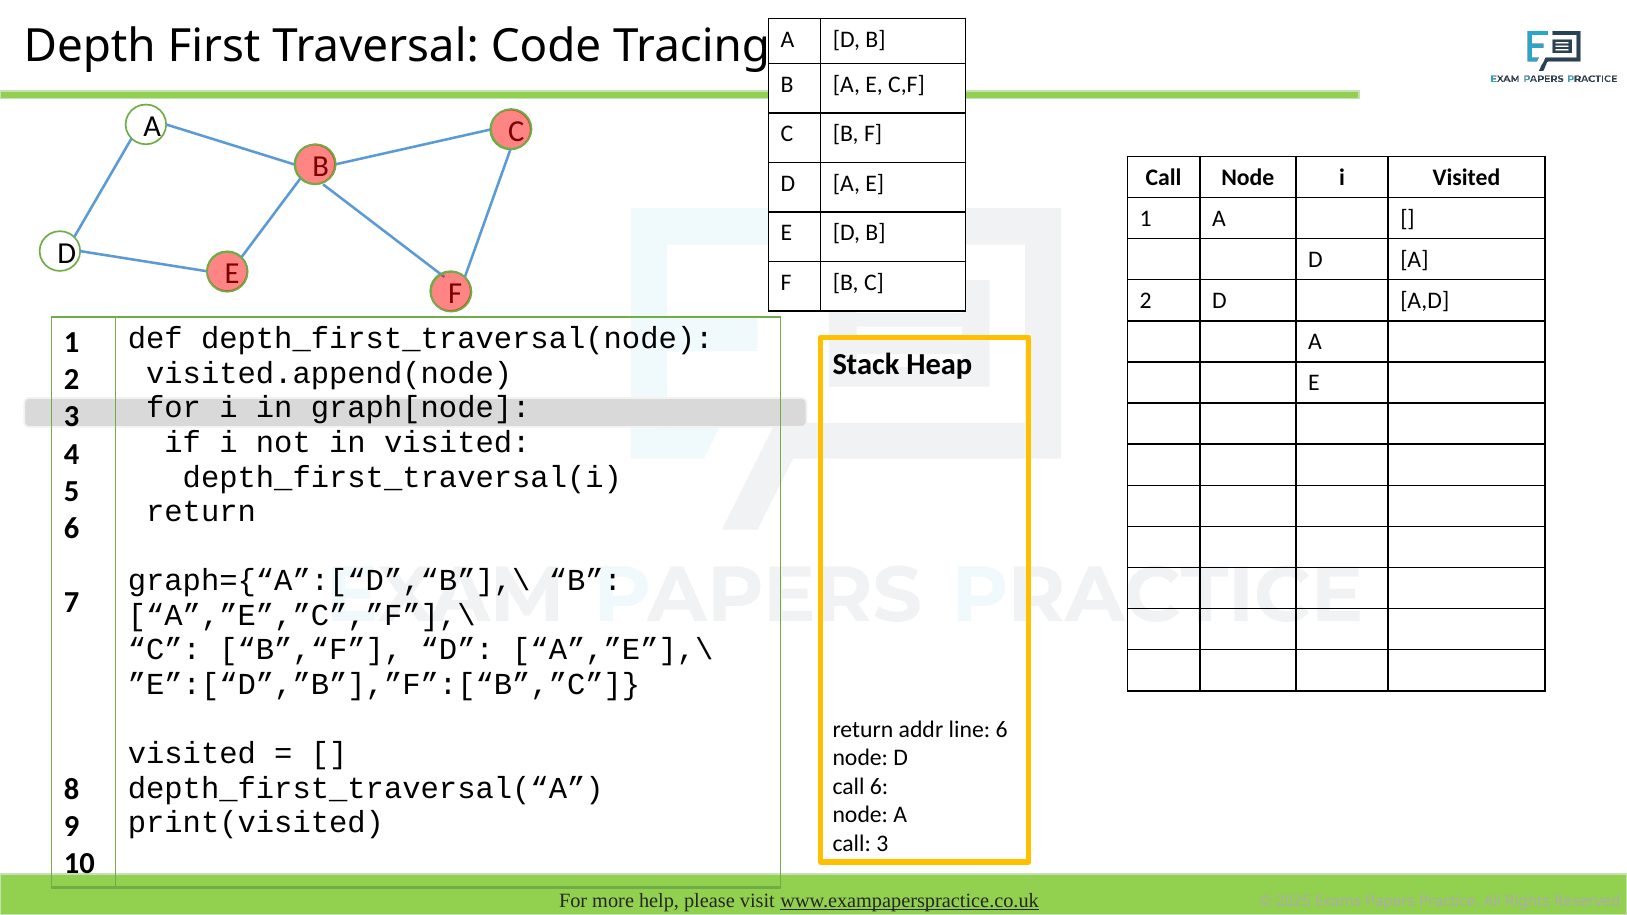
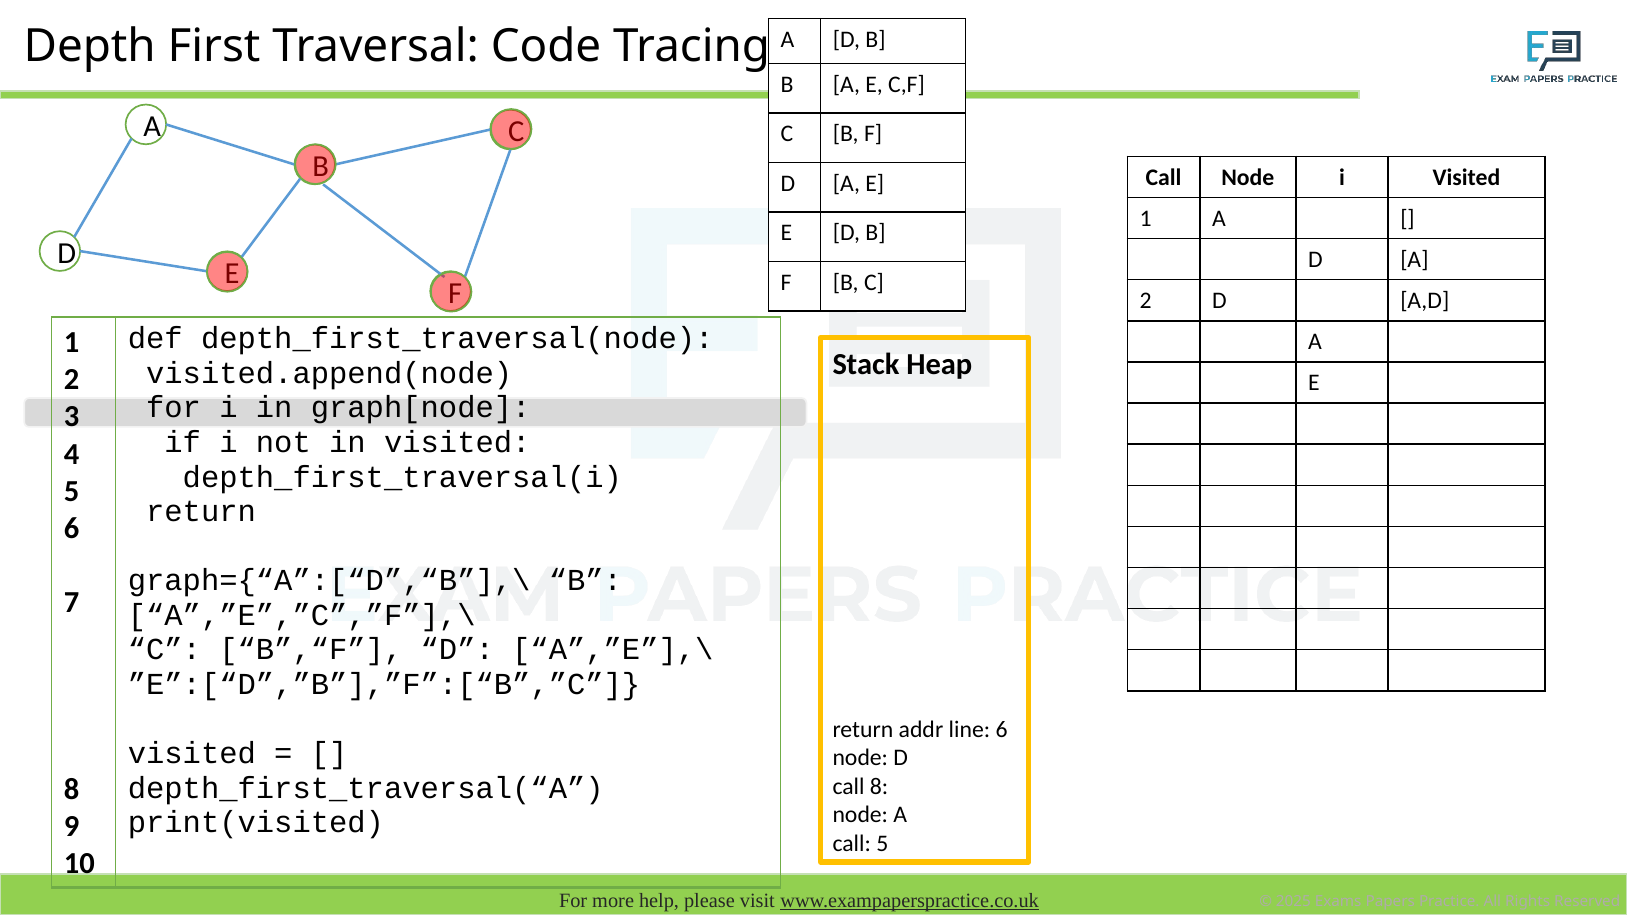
call 6: 6 -> 8 (879, 787)
call 3: 3 -> 5 (882, 844)
